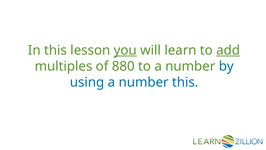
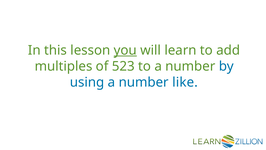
add underline: present -> none (228, 50)
880: 880 -> 523 (123, 66)
number this: this -> like (185, 82)
